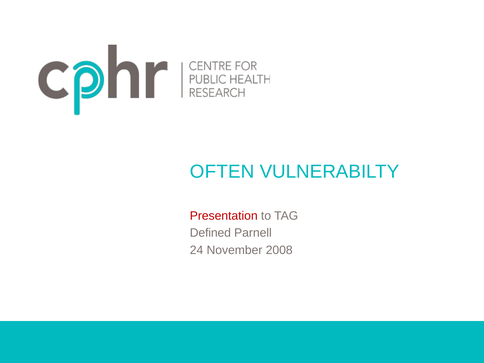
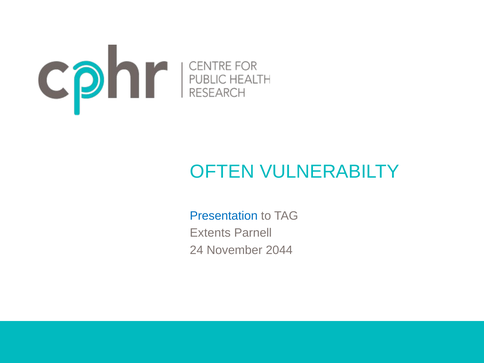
Presentation colour: red -> blue (224, 216)
Defined: Defined -> Extents (210, 233)
2008: 2008 -> 2044 (279, 250)
